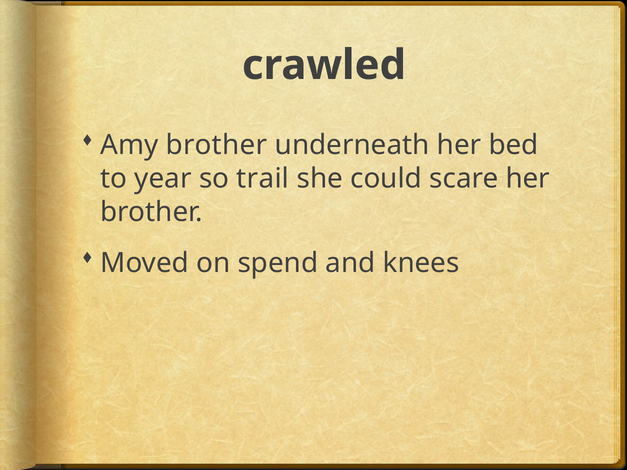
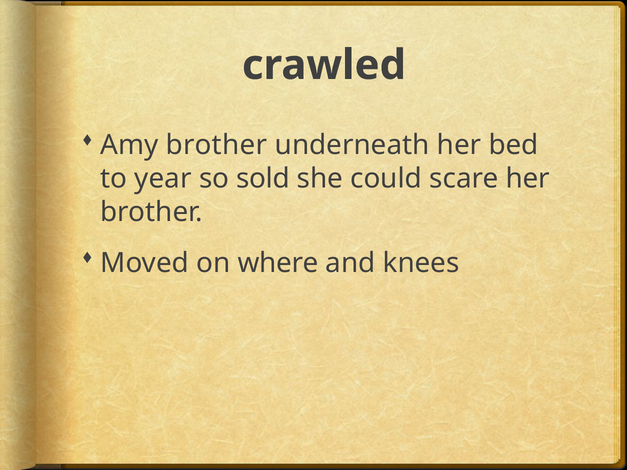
trail: trail -> sold (263, 179)
spend: spend -> where (278, 263)
